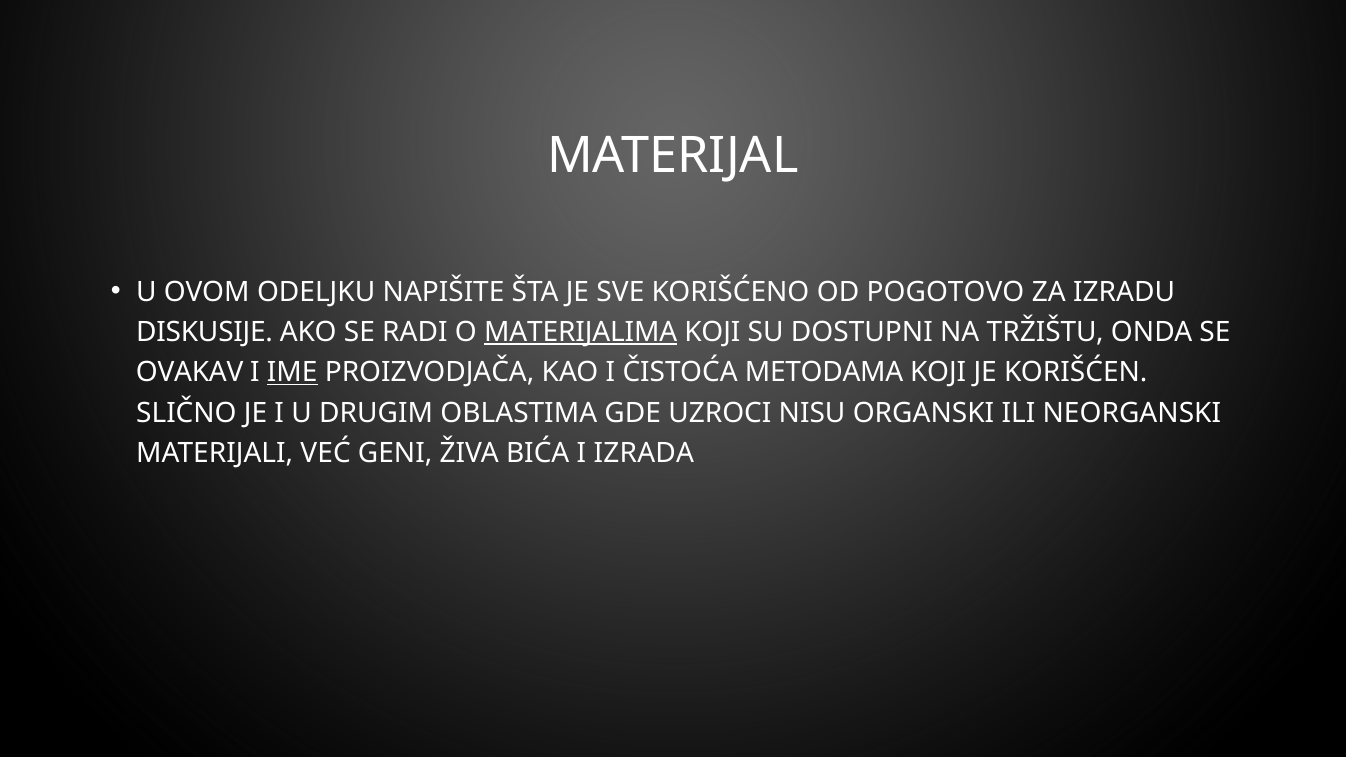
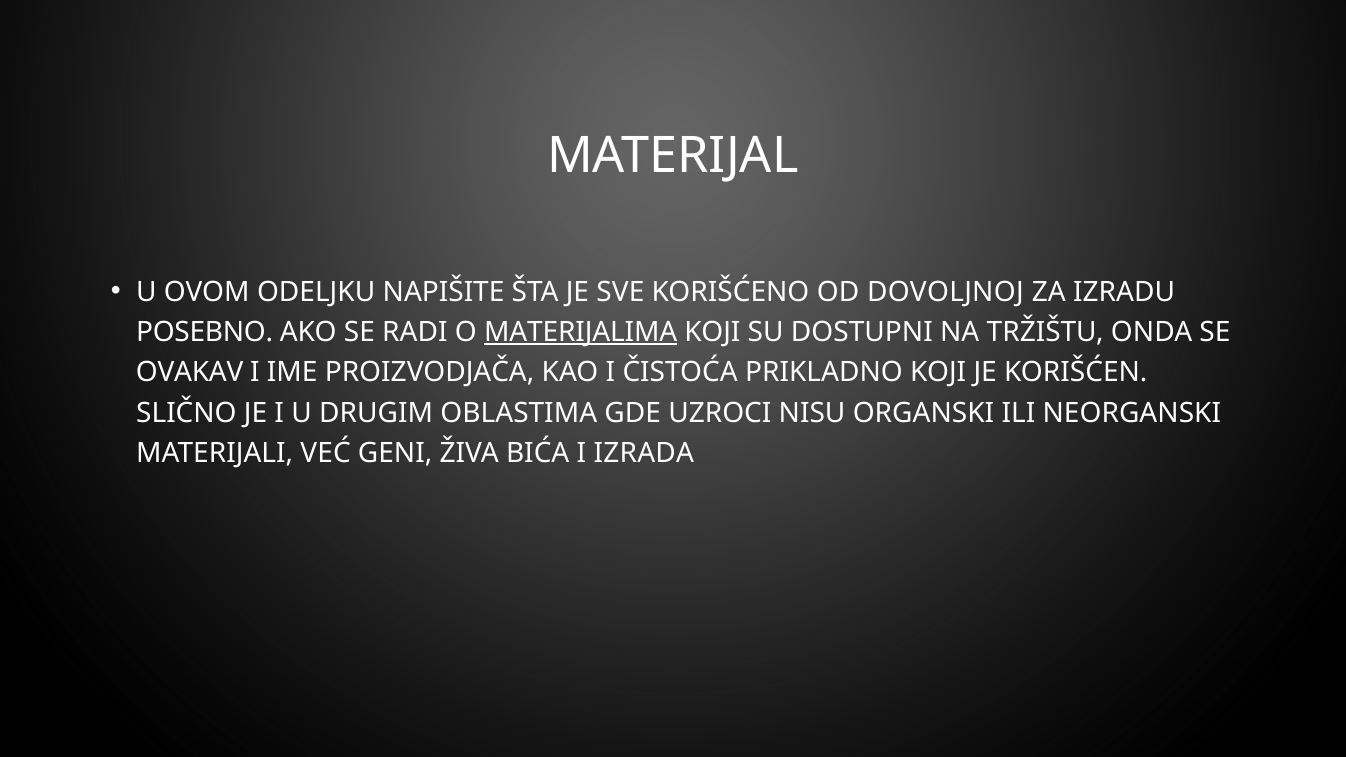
POGOTOVO: POGOTOVO -> DOVOLJNOJ (945, 292)
DISKUSIJE: DISKUSIJE -> POSEBNO (205, 332)
IME underline: present -> none (292, 373)
METODAMA: METODAMA -> PRIKLADNO (824, 373)
